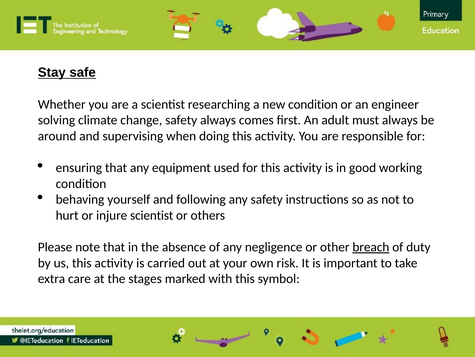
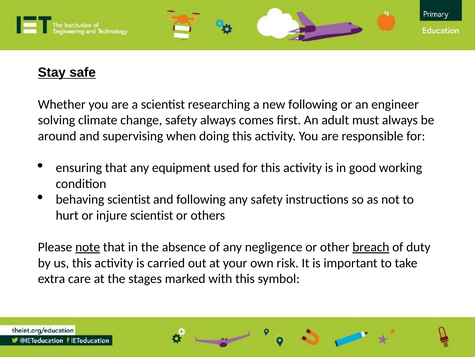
new condition: condition -> following (313, 104)
behaving yourself: yourself -> scientist (129, 199)
note underline: none -> present (88, 247)
